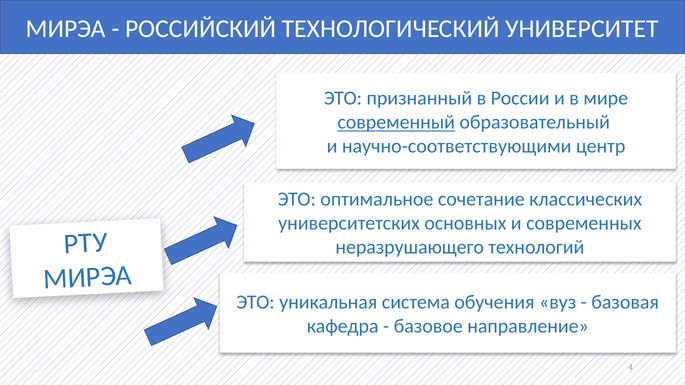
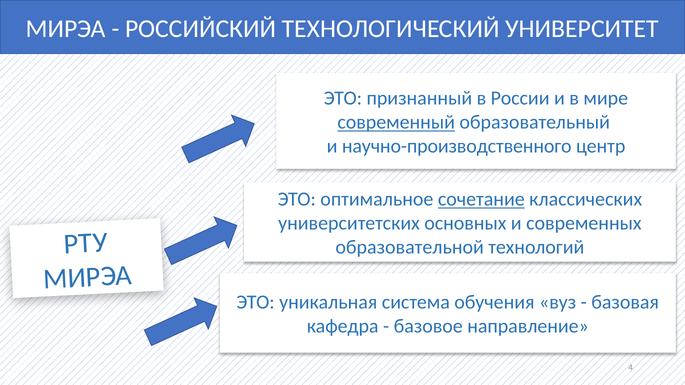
научно-соответствующими: научно-соответствующими -> научно-производственного (457, 146)
сочетание underline: none -> present (481, 200)
неразрушающего: неразрушающего -> образовательной (410, 248)
